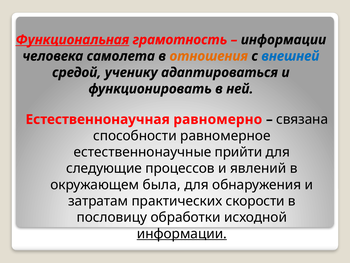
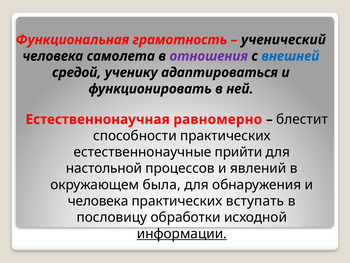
Функциональная underline: present -> none (72, 40)
информации: информации -> ученический (283, 40)
отношения colour: orange -> purple (209, 56)
связана: связана -> блестит (302, 119)
способности равномерное: равномерное -> практических (225, 136)
следующие: следующие -> настольной (104, 168)
затратам: затратам -> человека (98, 201)
скорости: скорости -> вступать (255, 201)
